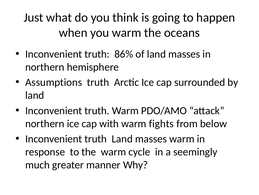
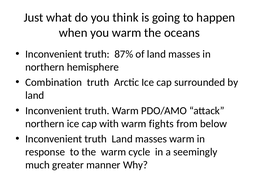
86%: 86% -> 87% (124, 54)
Assumptions: Assumptions -> Combination (54, 82)
